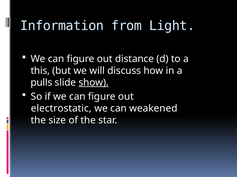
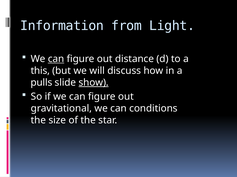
can underline: none -> present (56, 59)
electrostatic: electrostatic -> gravitational (61, 109)
weakened: weakened -> conditions (153, 109)
